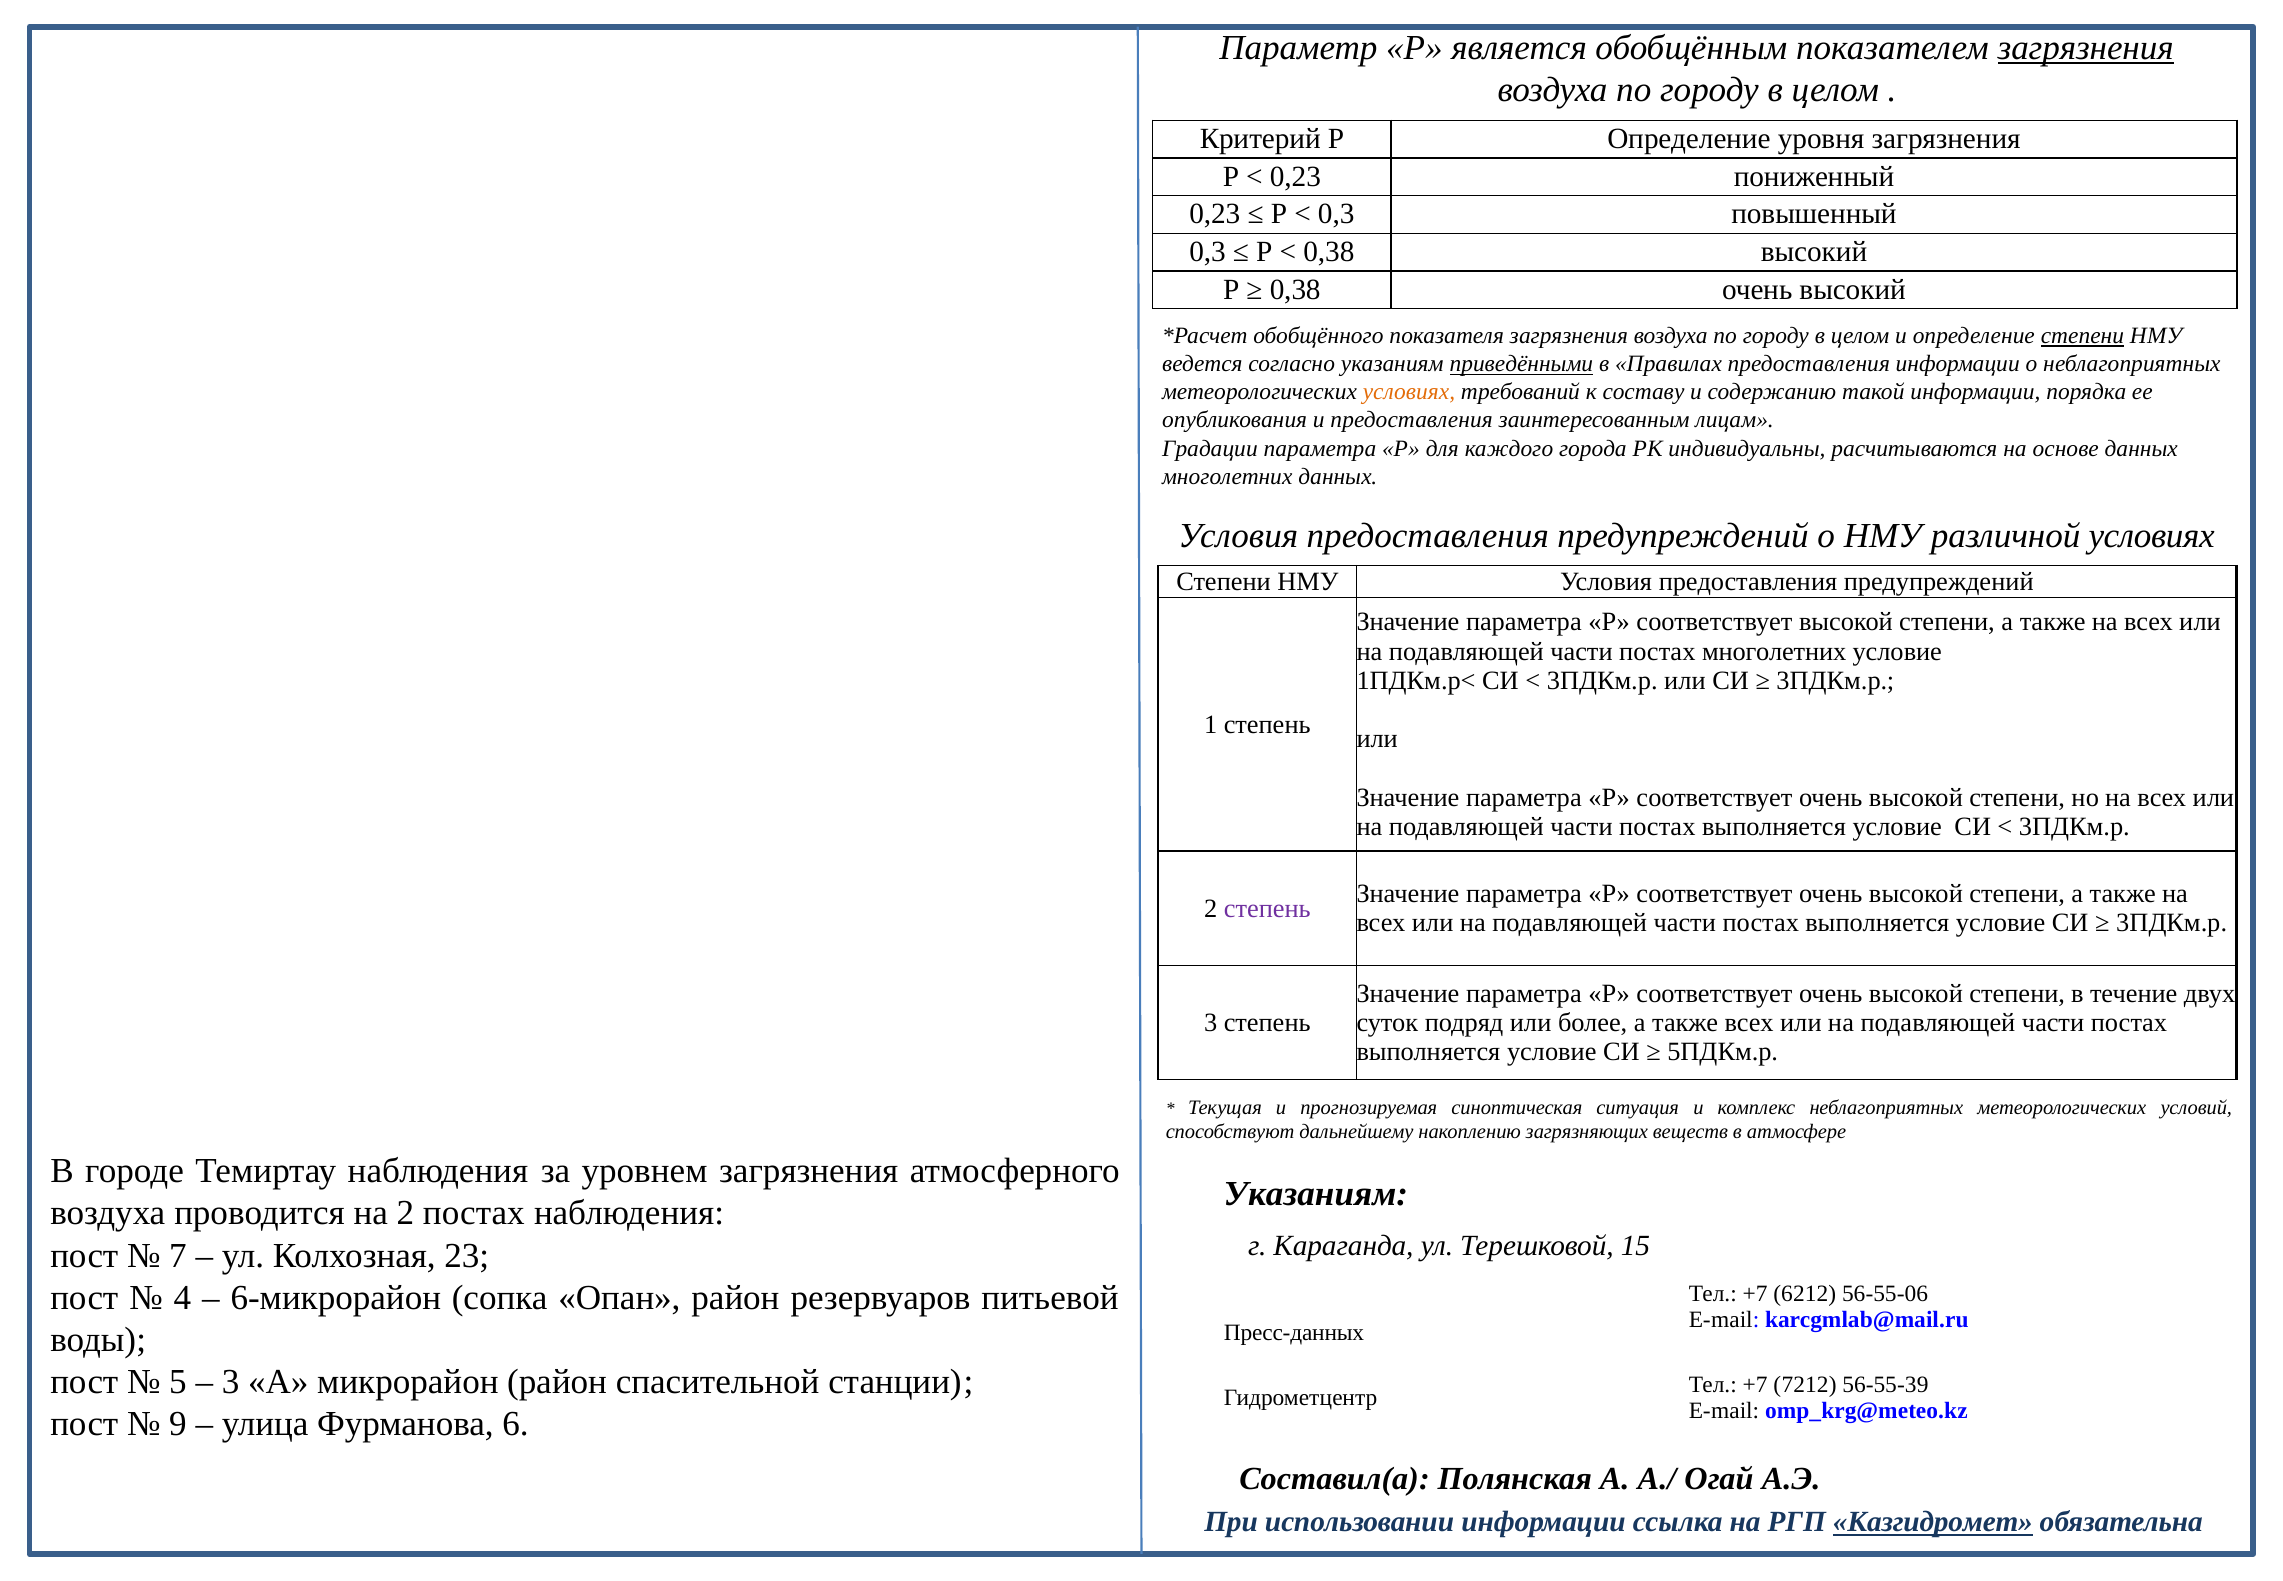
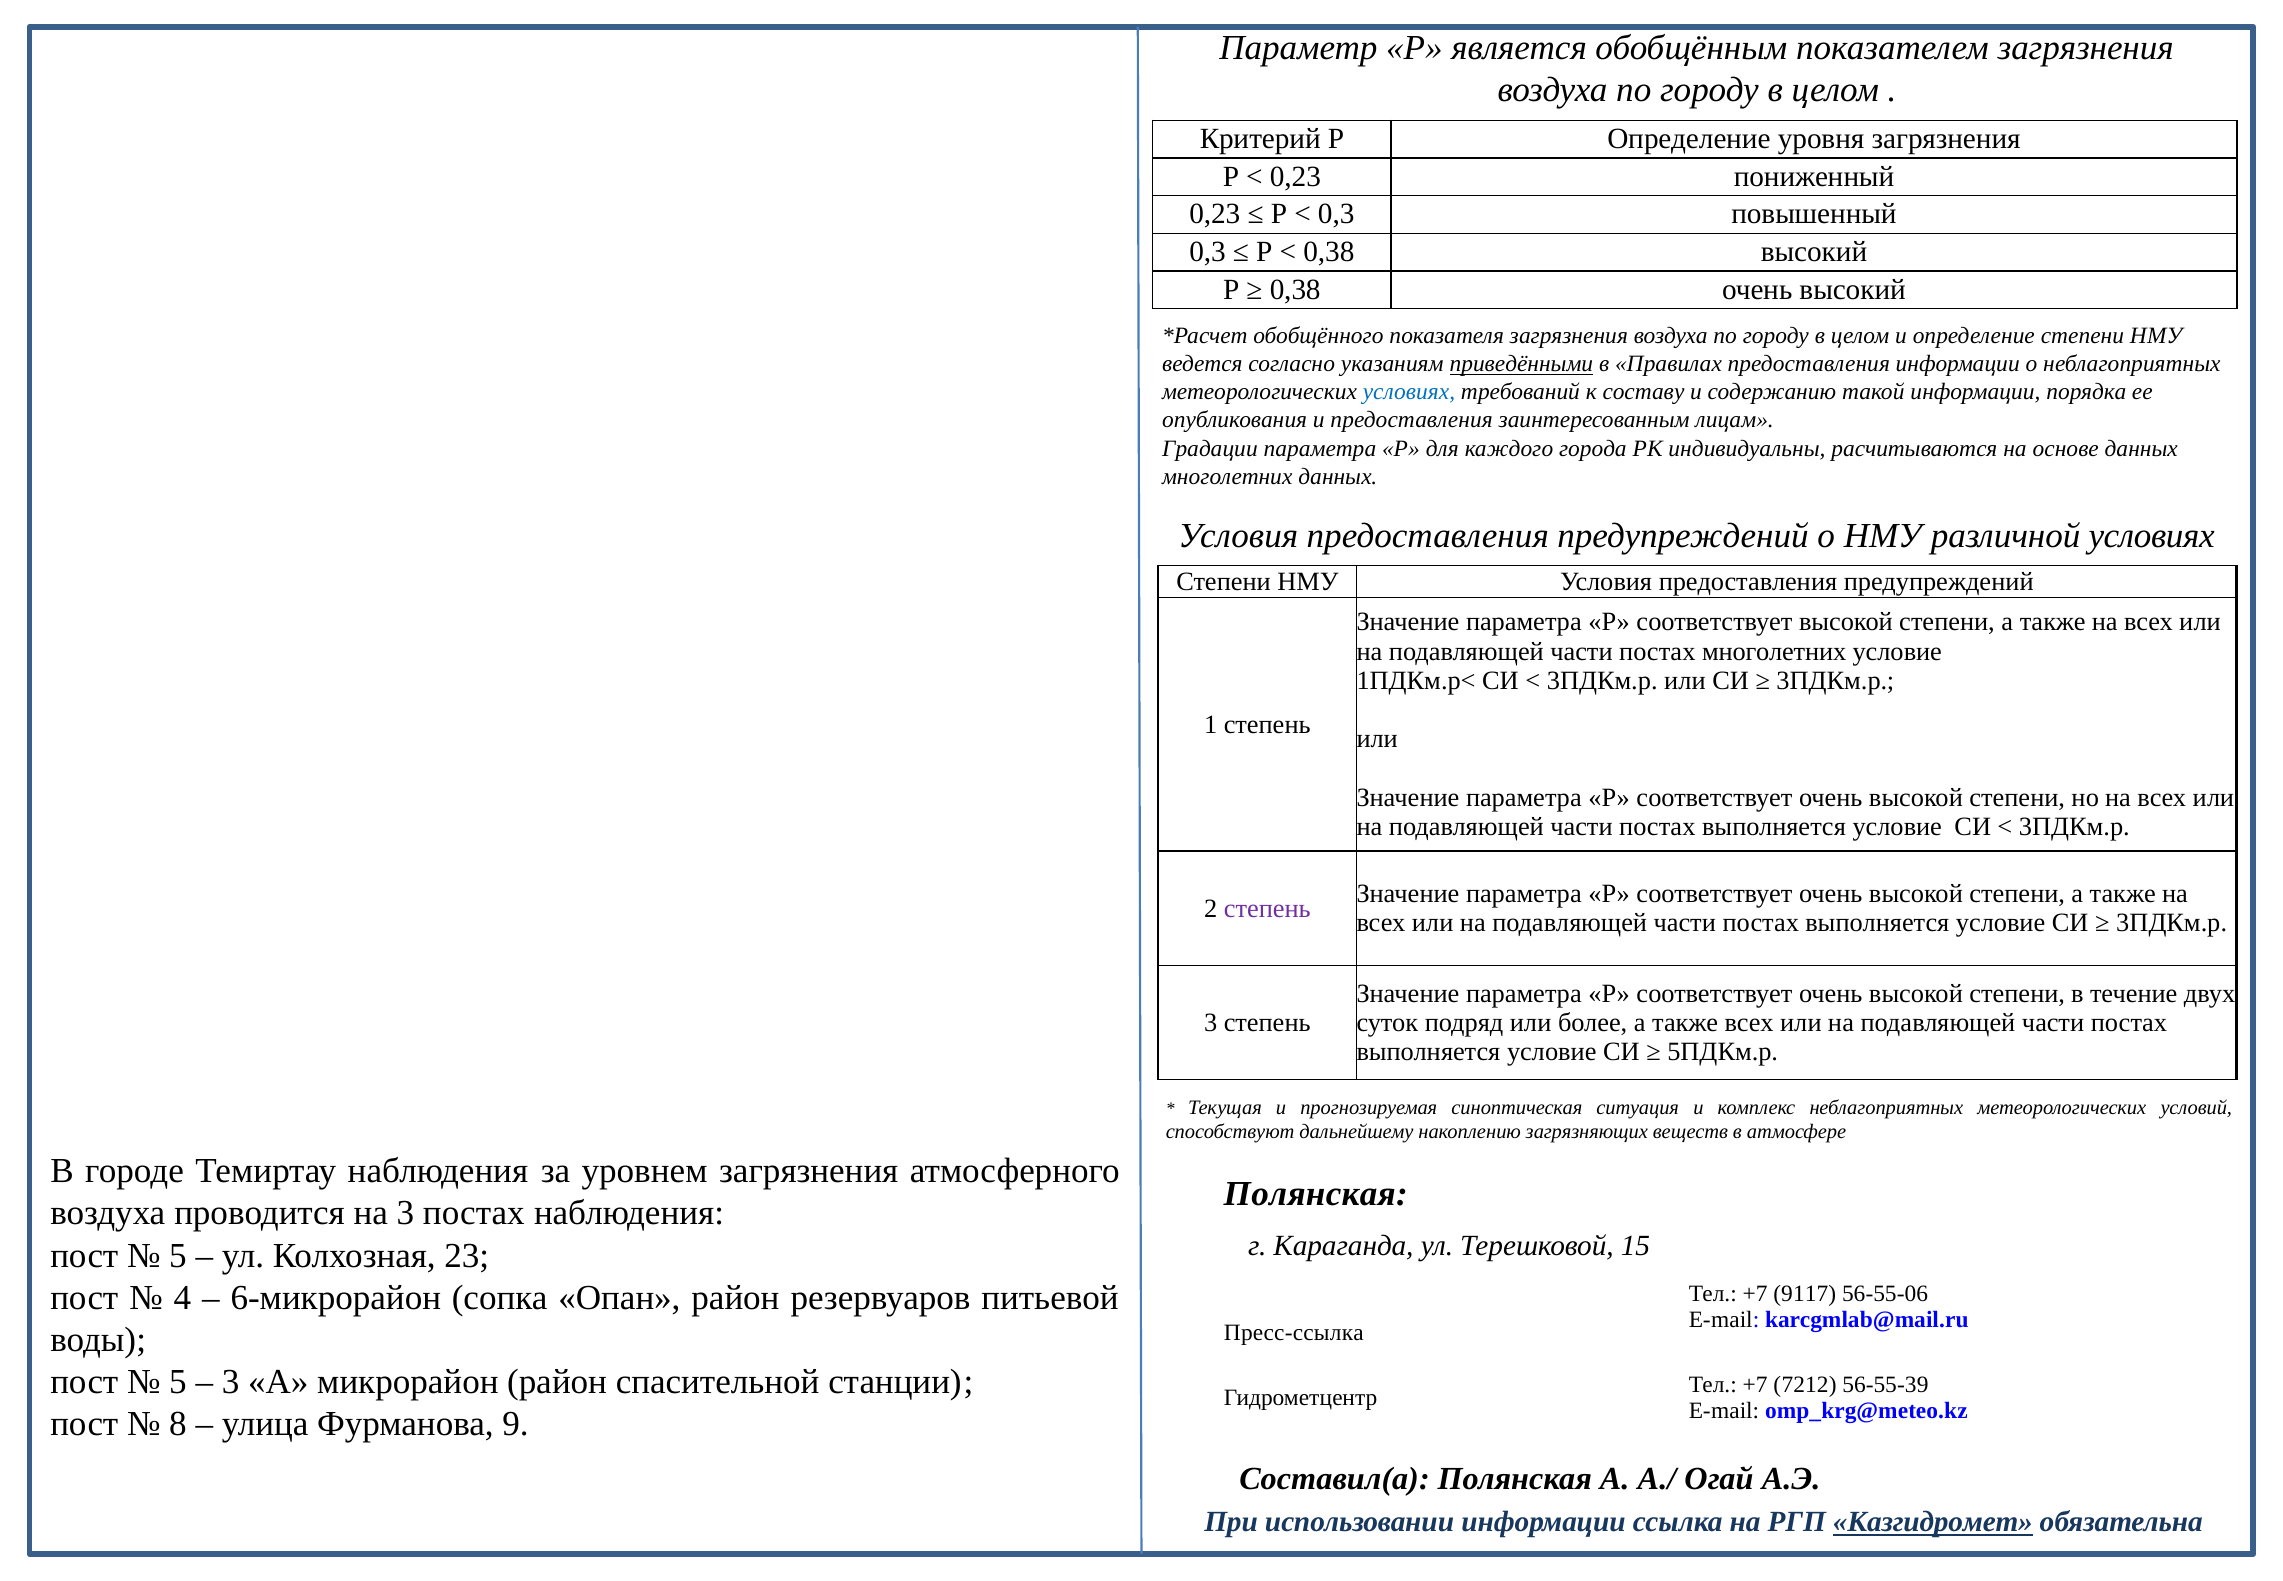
загрязнения underline: present -> none (2086, 48)
степени underline: present -> none (2082, 336)
условиях colour: orange -> blue (1409, 392)
Указаниям: Указаниям -> Полянская (1316, 1194)
на 2: 2 -> 3 (405, 1213)
7: 7 -> 5 (178, 1255)
6212: 6212 -> 9117 (1805, 1293)
Пресс-данных: Пресс-данных -> Пресс-ссылка (1294, 1332)
9: 9 -> 8 (178, 1424)
6: 6 -> 9 (516, 1424)
